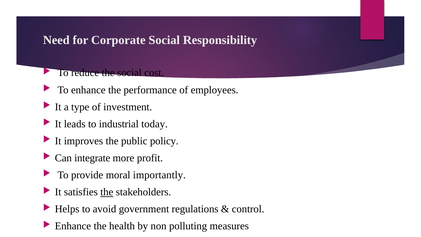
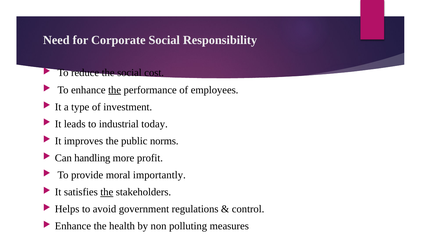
the underline: none -> present (115, 90)
policy: policy -> norms (164, 141)
integrate: integrate -> handling (92, 158)
